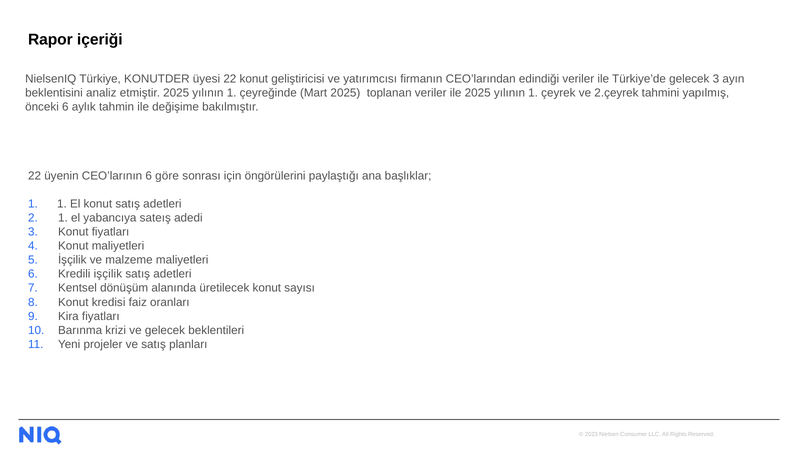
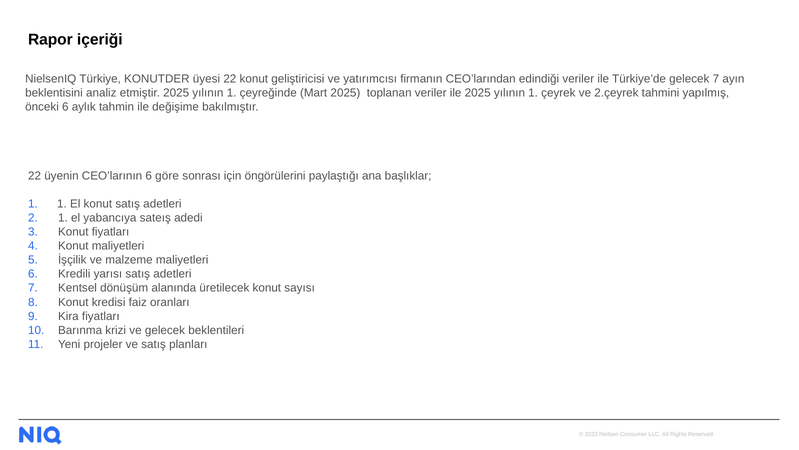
gelecek 3: 3 -> 7 (716, 79)
işçilik: işçilik -> yarısı (108, 274)
